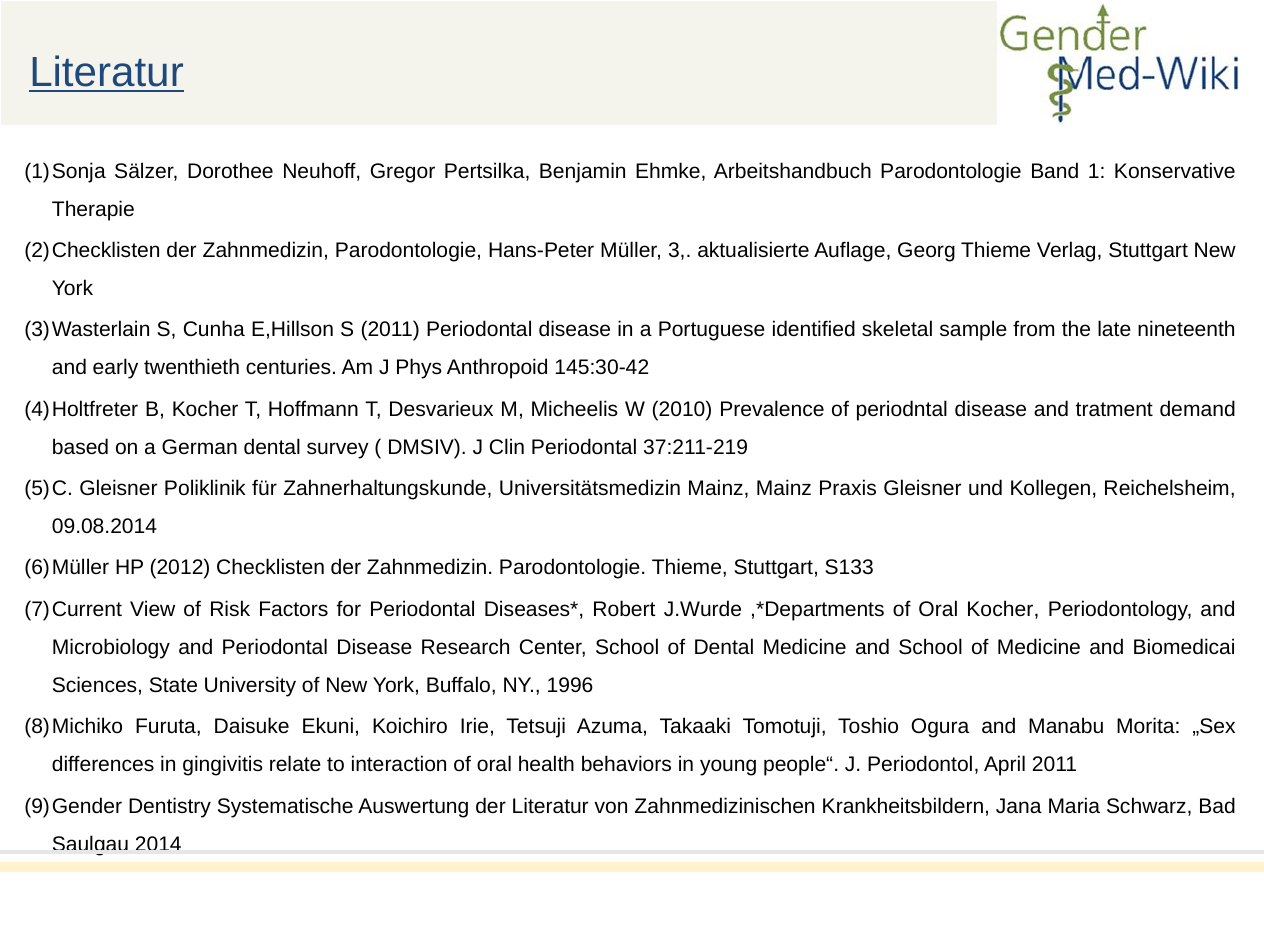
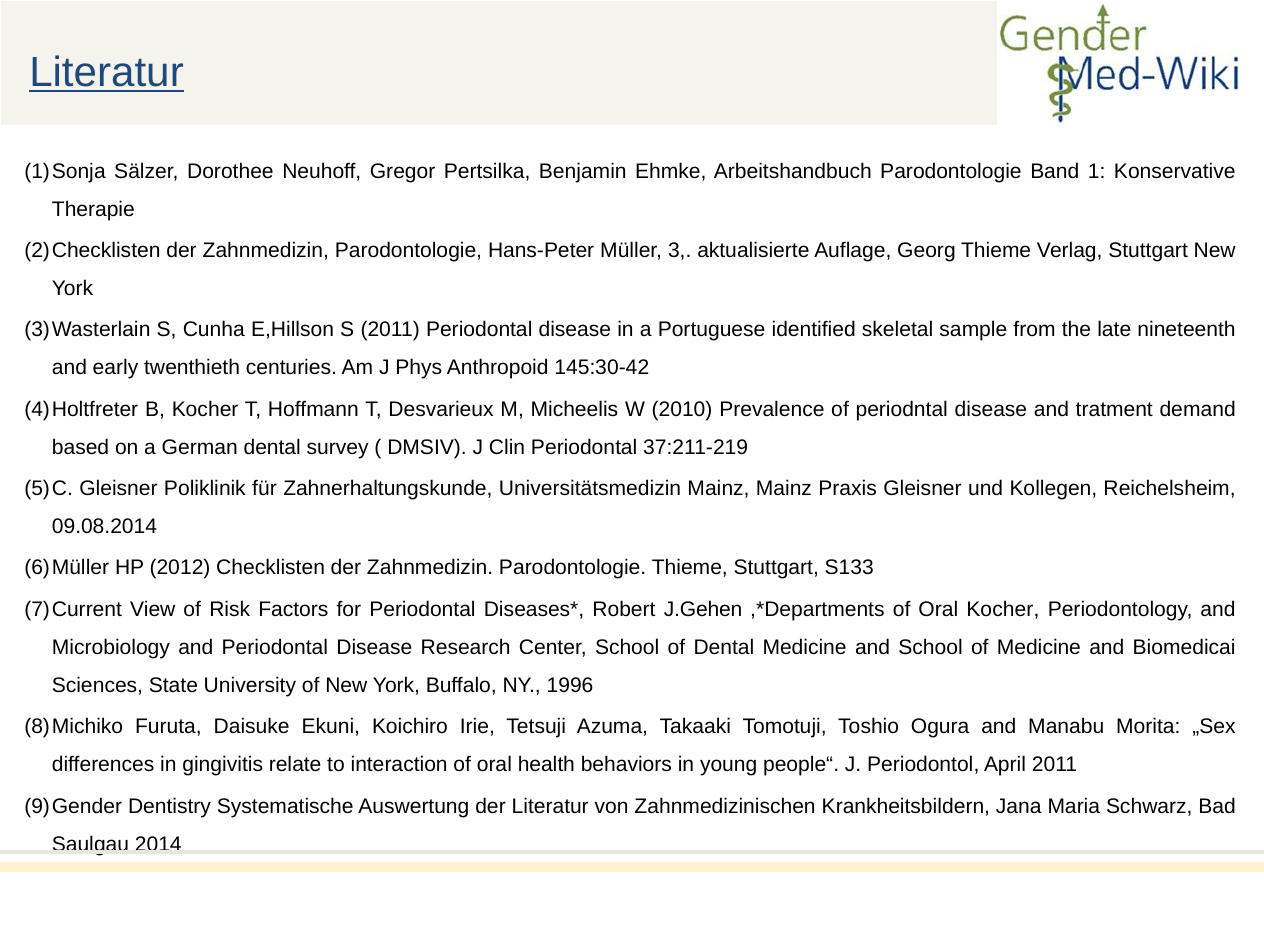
J.Wurde: J.Wurde -> J.Gehen (703, 609)
